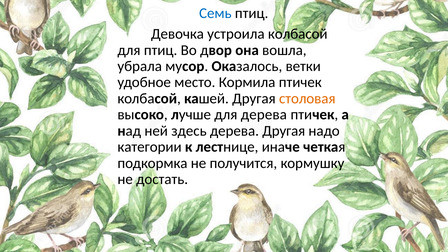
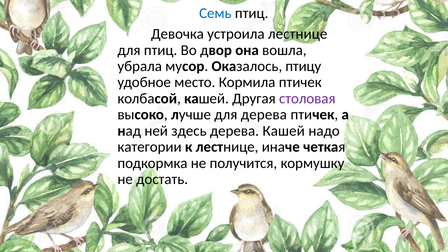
устроила колбасой: колбасой -> лестнице (298, 34)
ветки: ветки -> птицу (303, 66)
столовая colour: orange -> purple (307, 99)
дерева Другая: Другая -> Кашей (284, 131)
